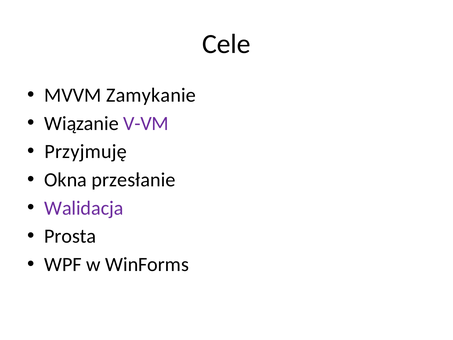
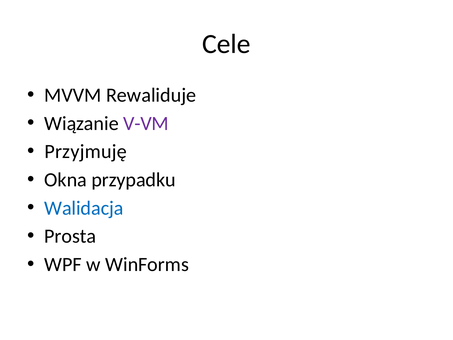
Zamykanie: Zamykanie -> Rewaliduje (151, 95)
przesłanie: przesłanie -> przypadku (134, 180)
Walidacja colour: purple -> blue (84, 208)
